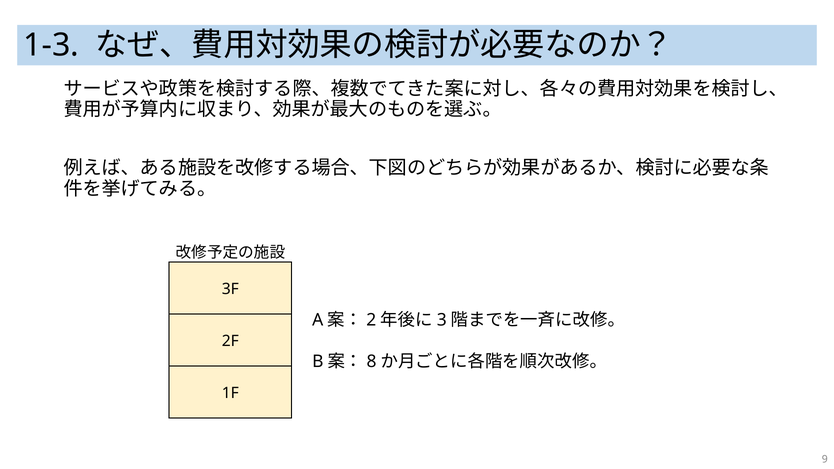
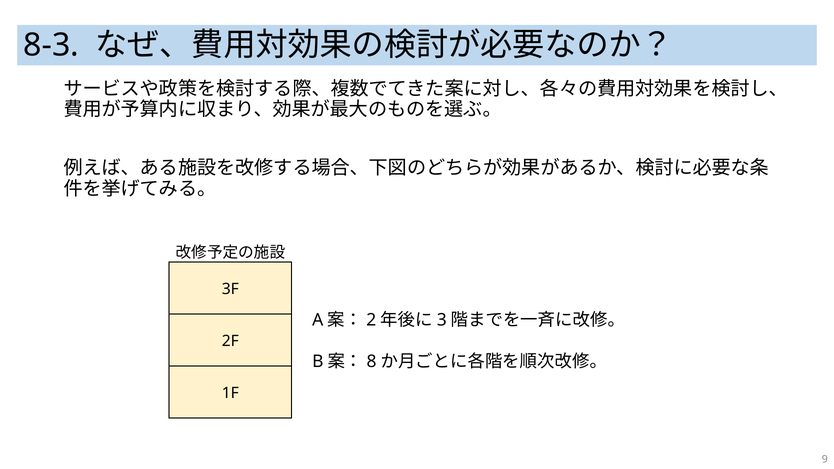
1-3: 1-3 -> 8-3 (51, 45)
